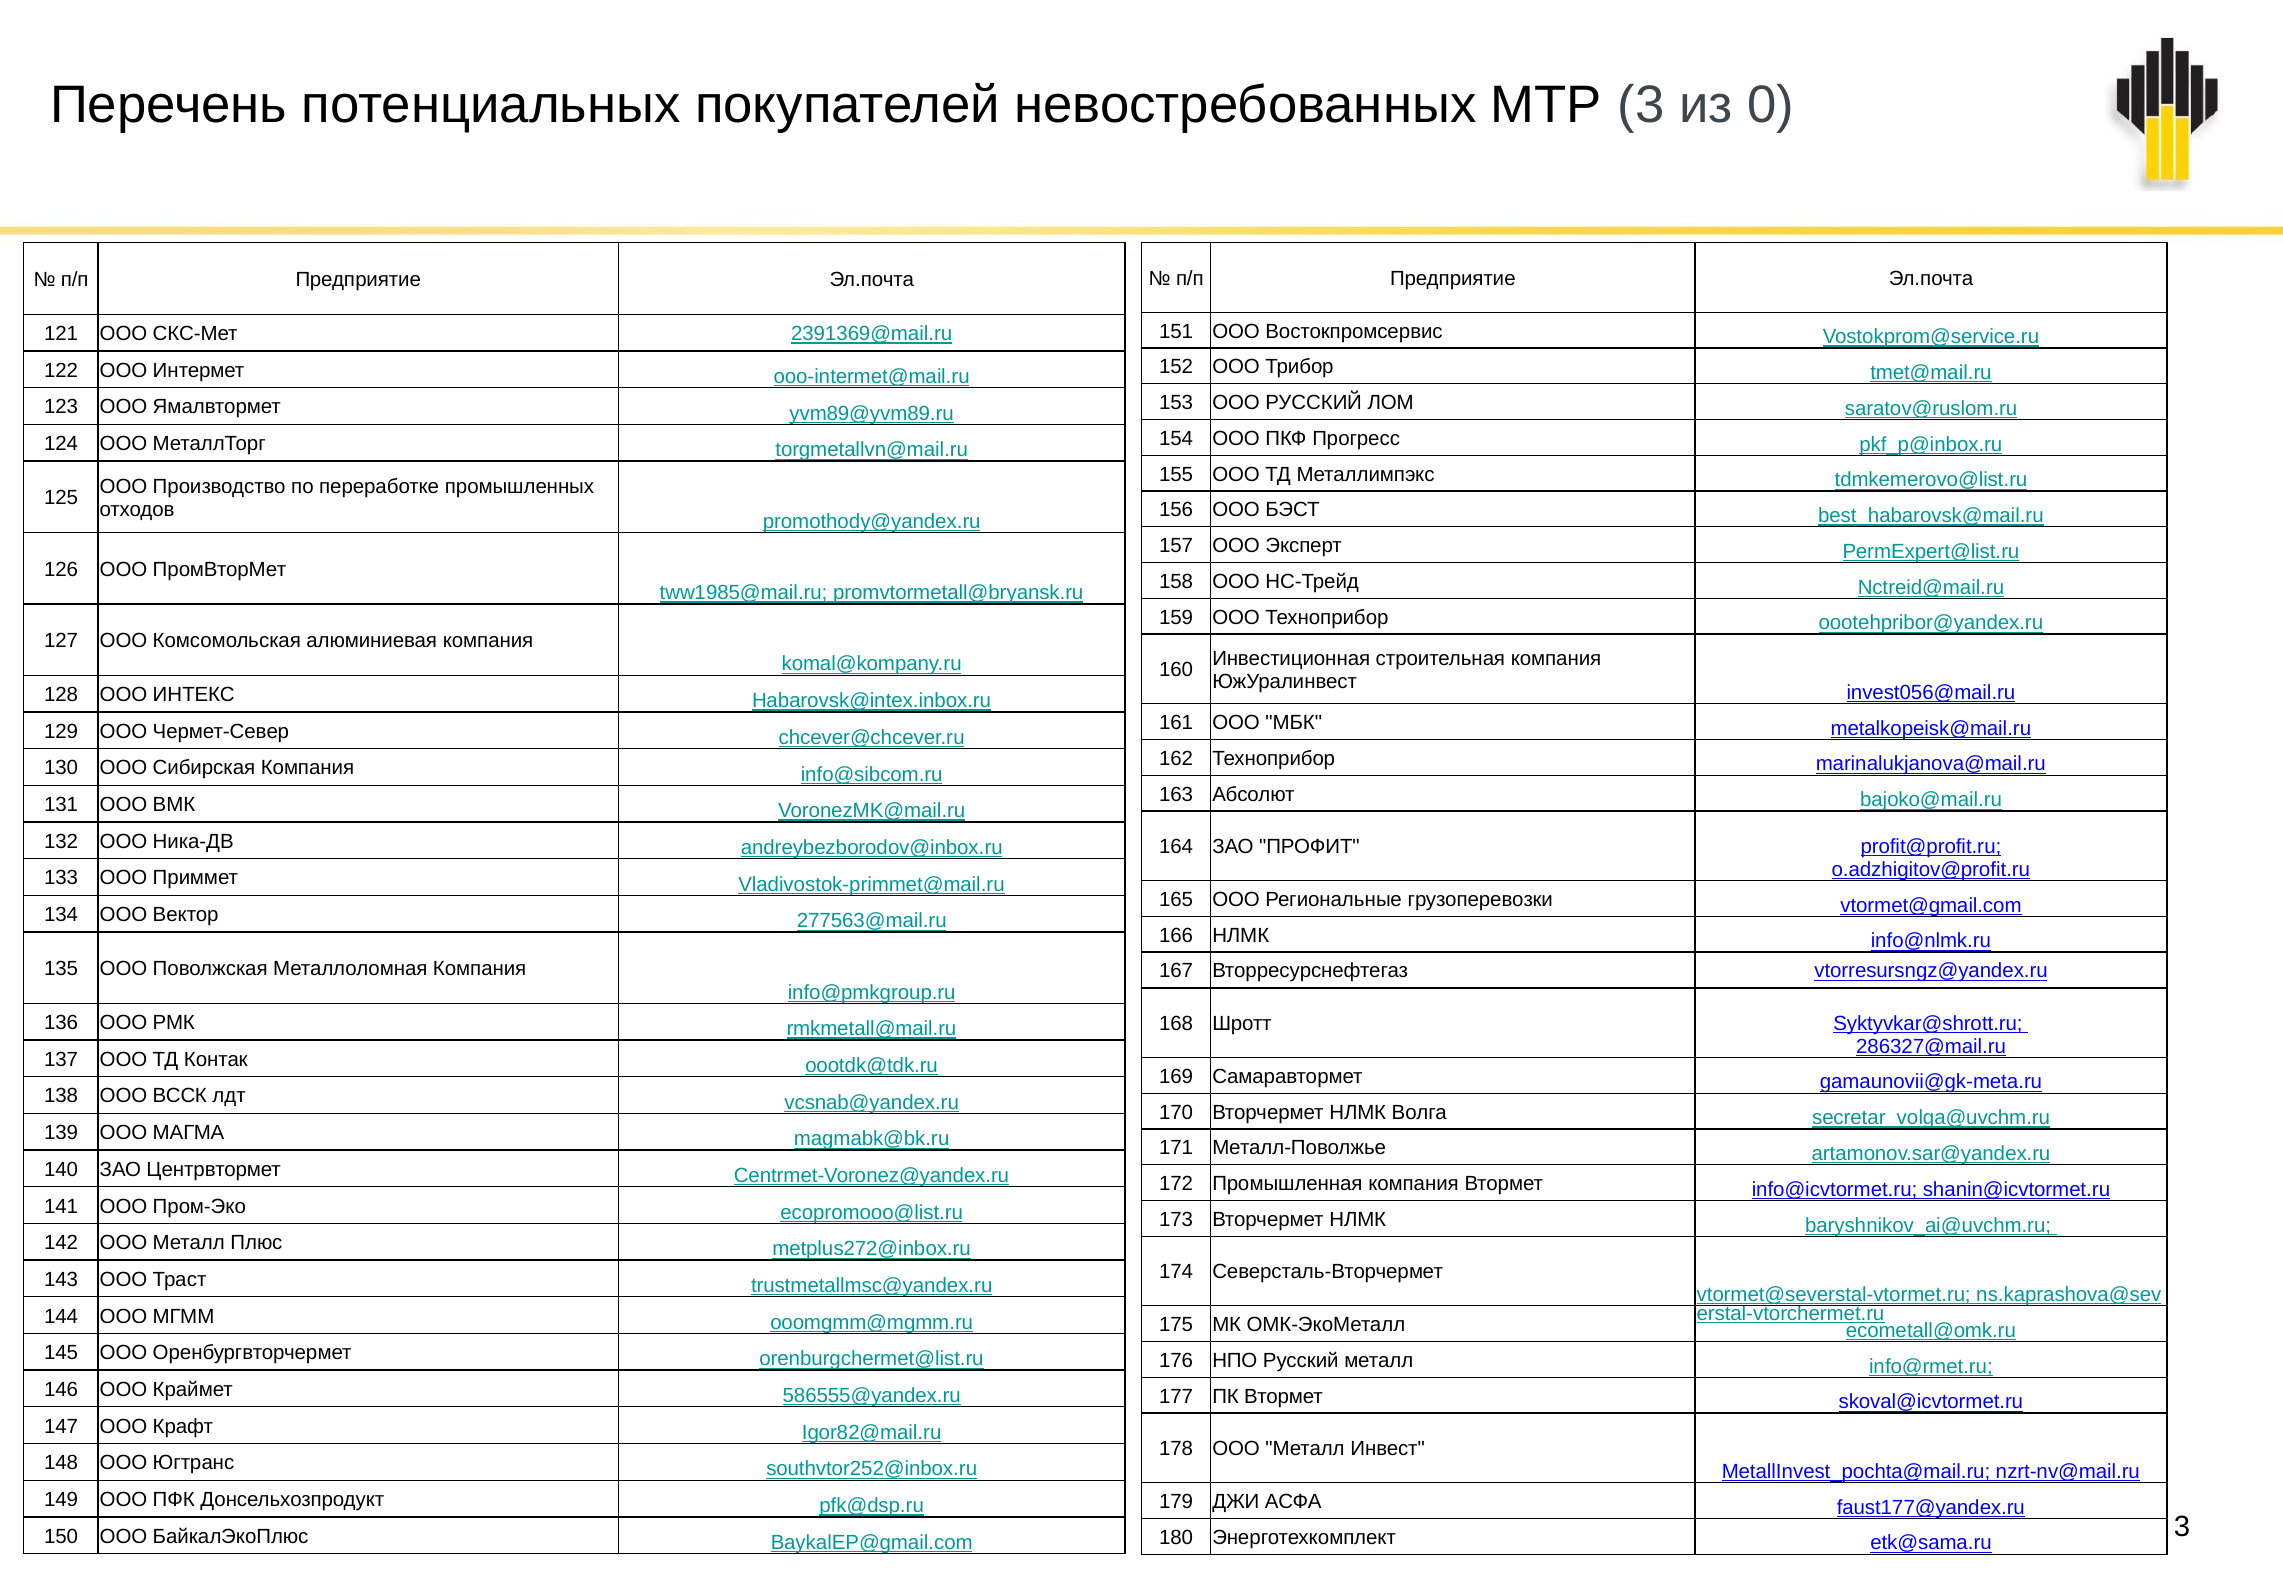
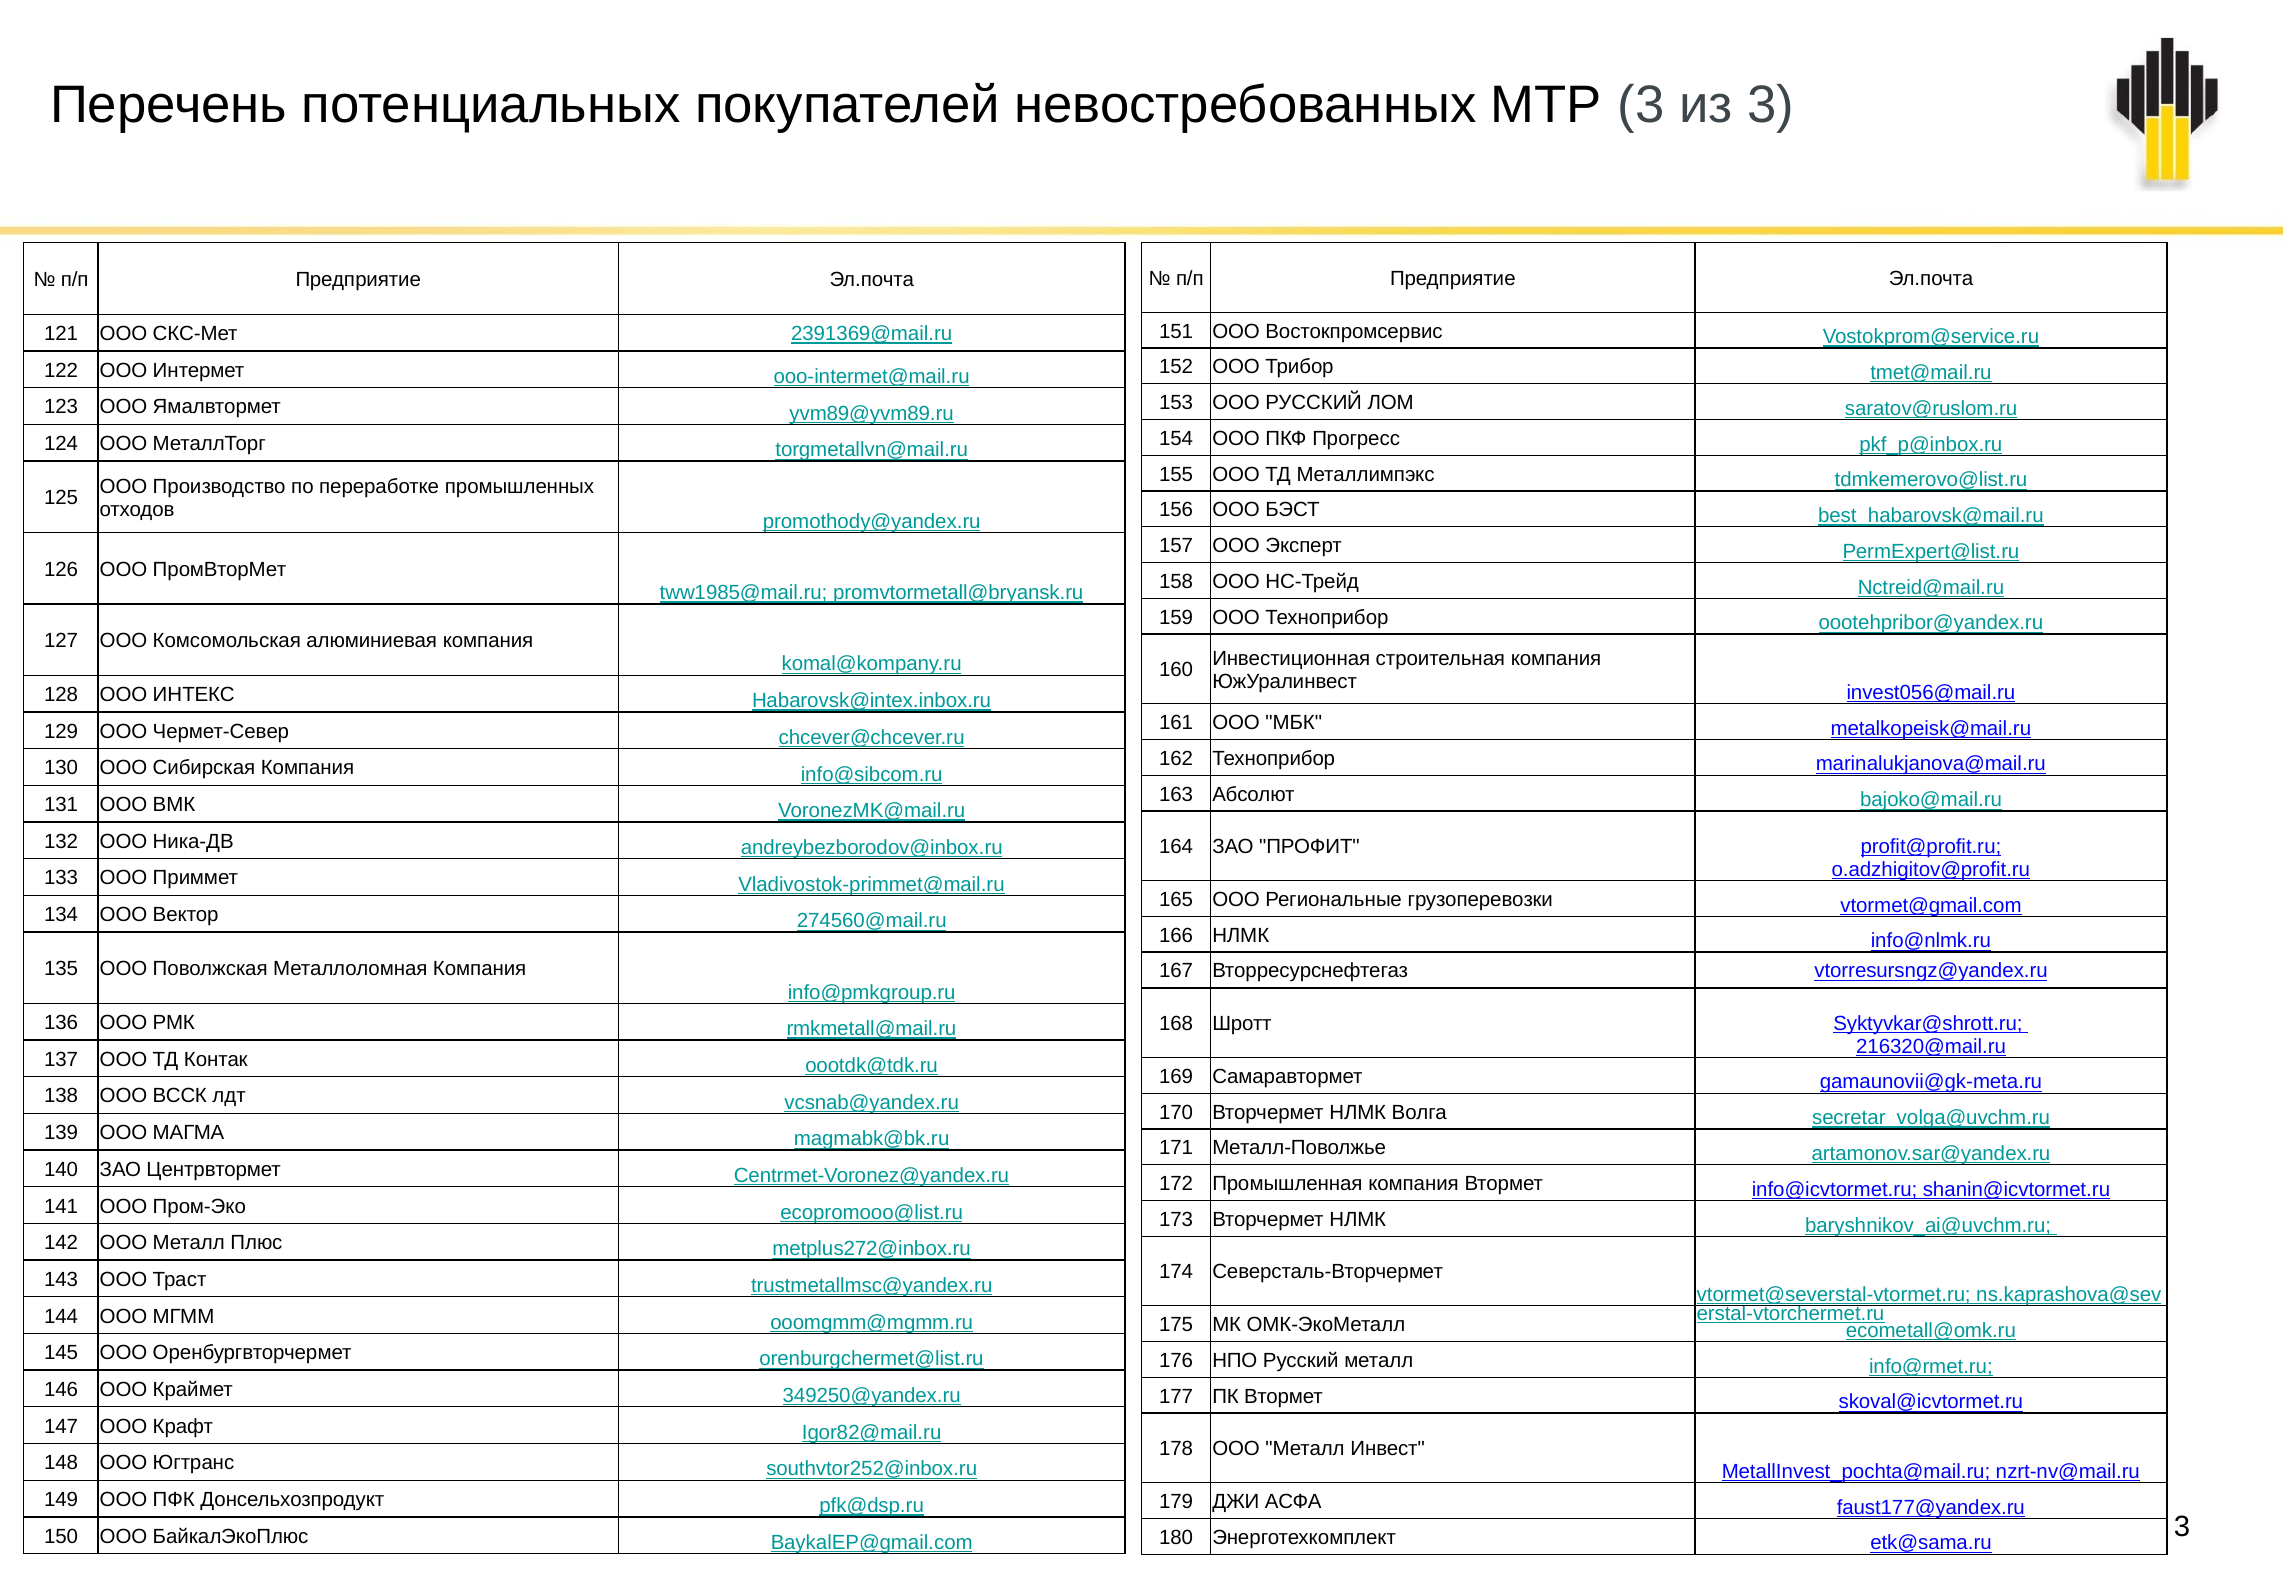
из 0: 0 -> 3 (1771, 105)
277563@mail.ru: 277563@mail.ru -> 274560@mail.ru (872, 921)
286327@mail.ru: 286327@mail.ru -> 216320@mail.ru (1931, 1046)
586555@yandex.ru: 586555@yandex.ru -> 349250@yandex.ru (872, 1395)
